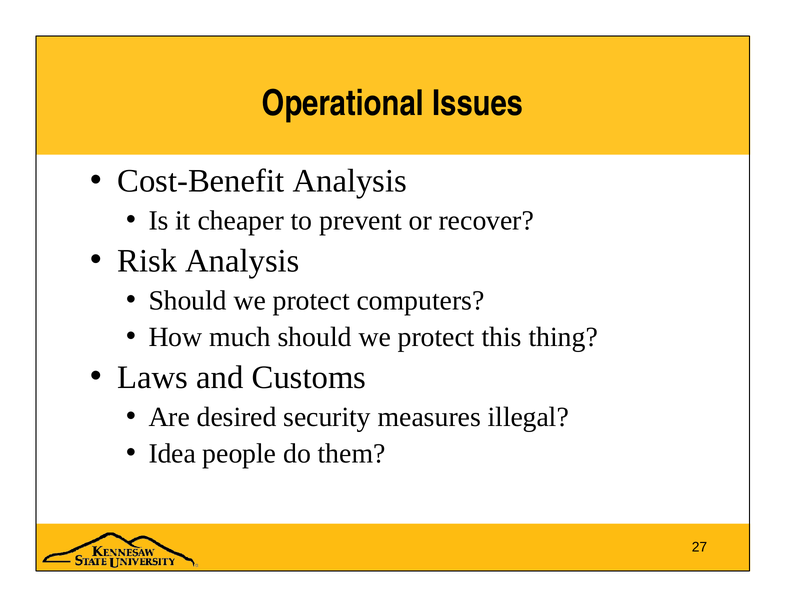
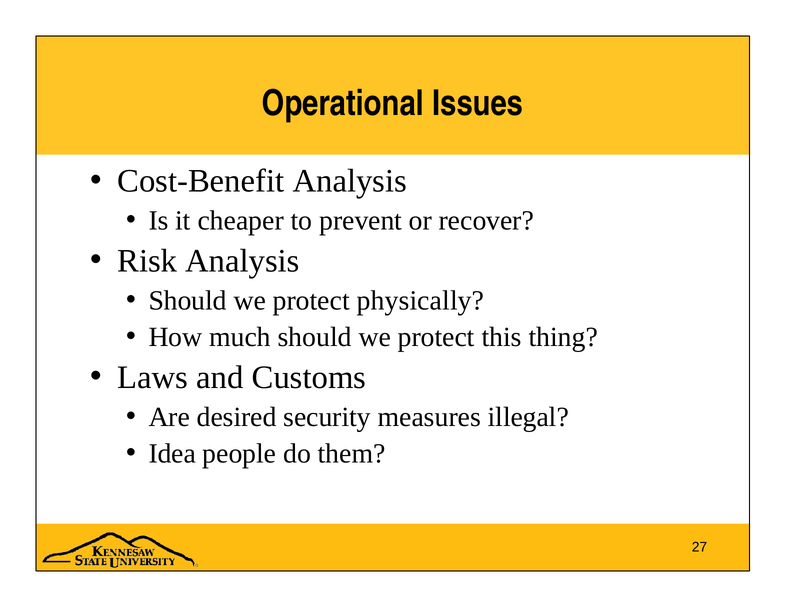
computers: computers -> physically (420, 301)
